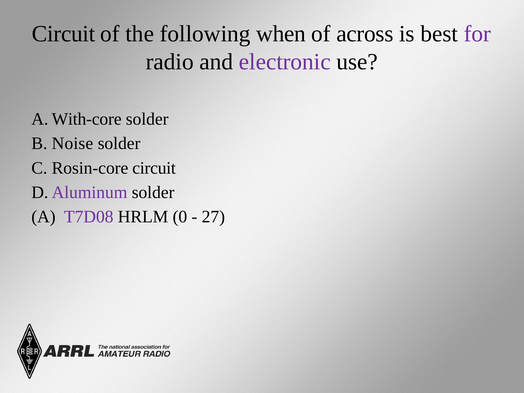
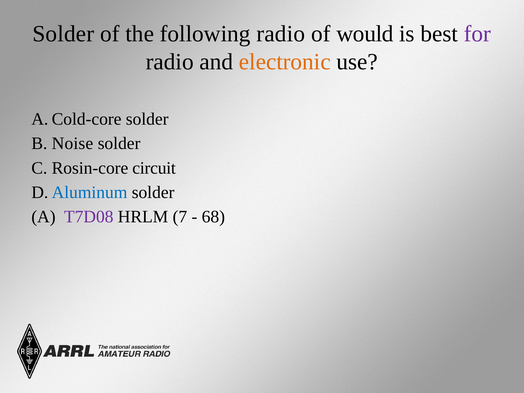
Circuit: Circuit -> Solder (63, 34)
following when: when -> radio (281, 34)
across: across -> would (365, 34)
electronic colour: purple -> orange (285, 62)
With-core: With-core -> Cold-core (87, 119)
Aluminum colour: purple -> blue (90, 192)
0: 0 -> 7 (180, 217)
27: 27 -> 68 (213, 217)
